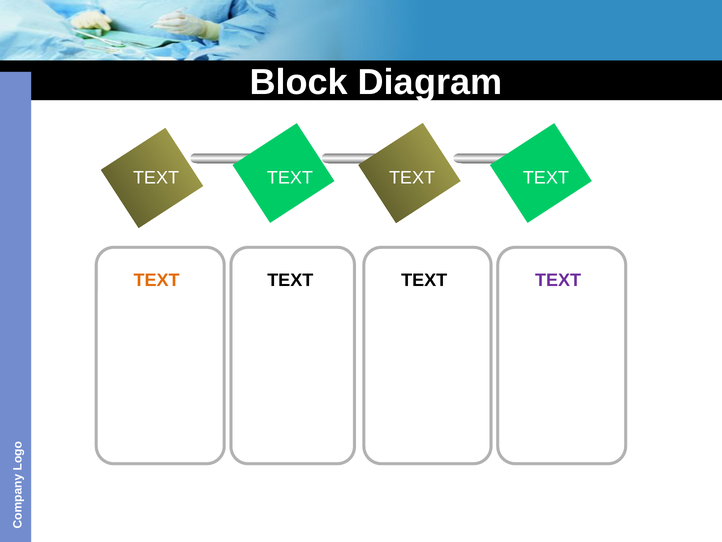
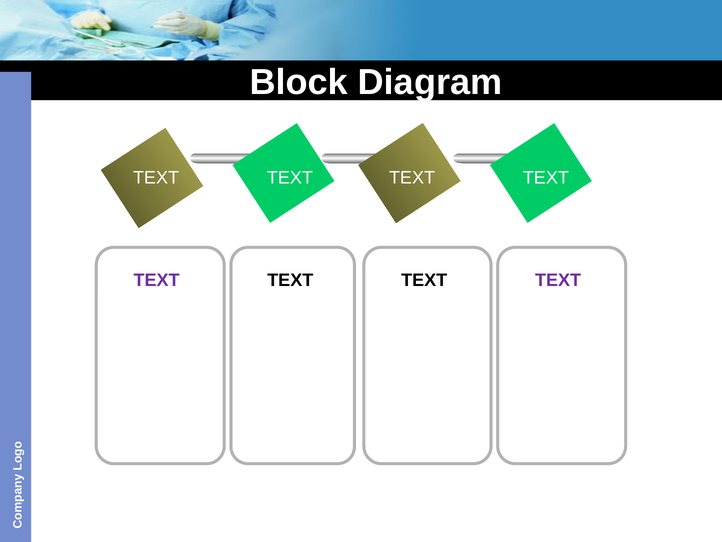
TEXT colour: orange -> purple (157, 280)
